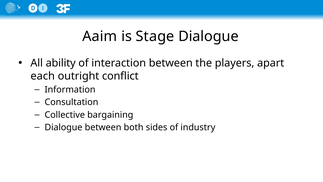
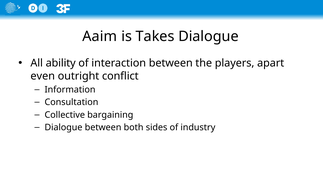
Stage: Stage -> Takes (155, 36)
each: each -> even (43, 76)
